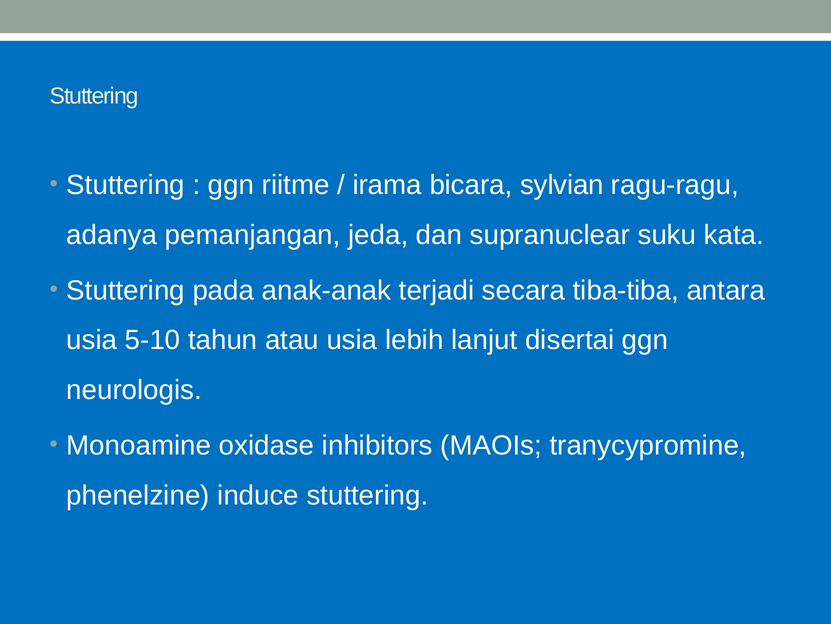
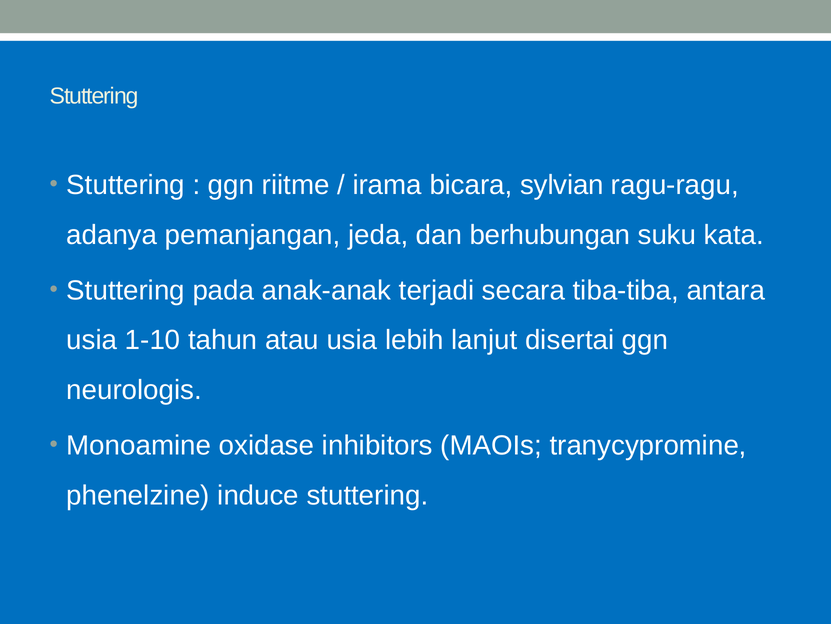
supranuclear: supranuclear -> berhubungan (550, 235)
5-10: 5-10 -> 1-10 (153, 340)
